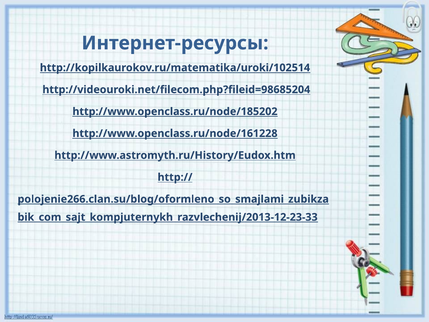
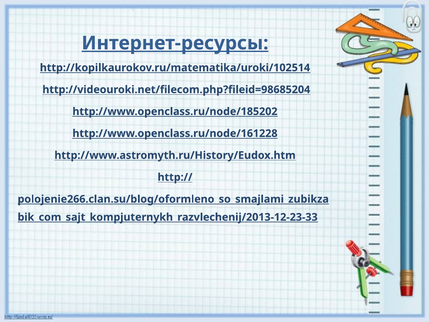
Интернет-ресурсы underline: none -> present (175, 43)
